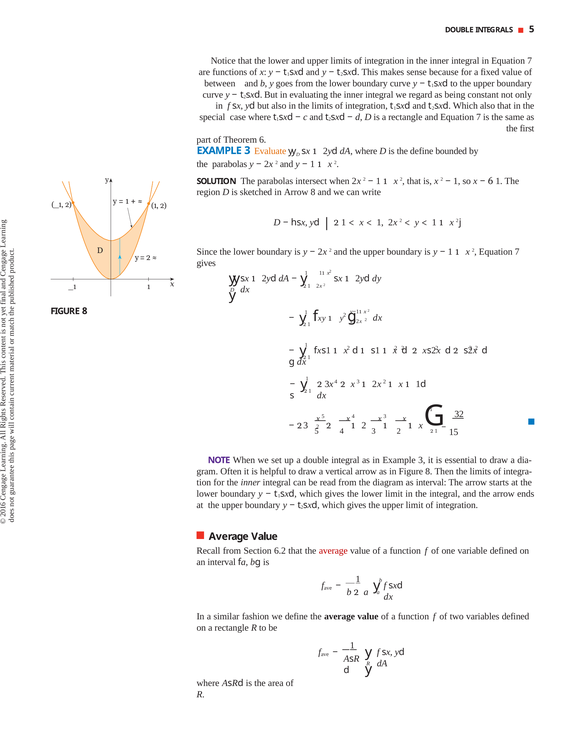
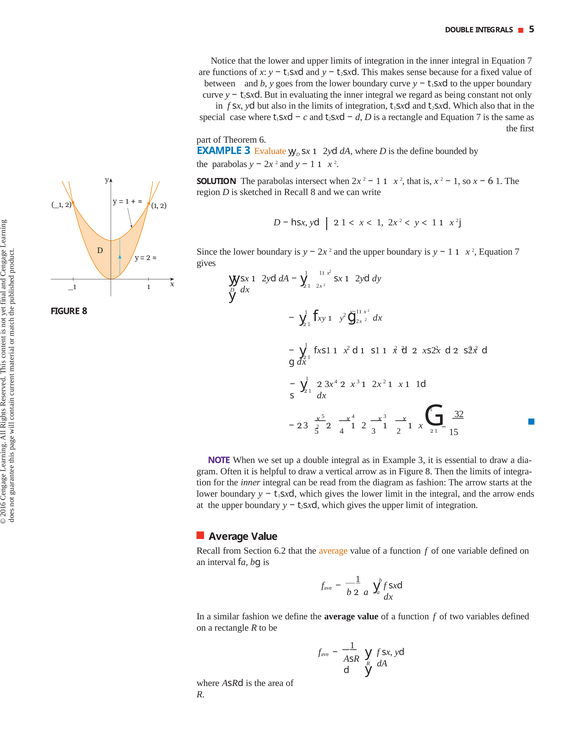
in Arrow: Arrow -> Recall (296, 192)
as interval: interval -> fashion (431, 482)
average colour: red -> orange (333, 551)
